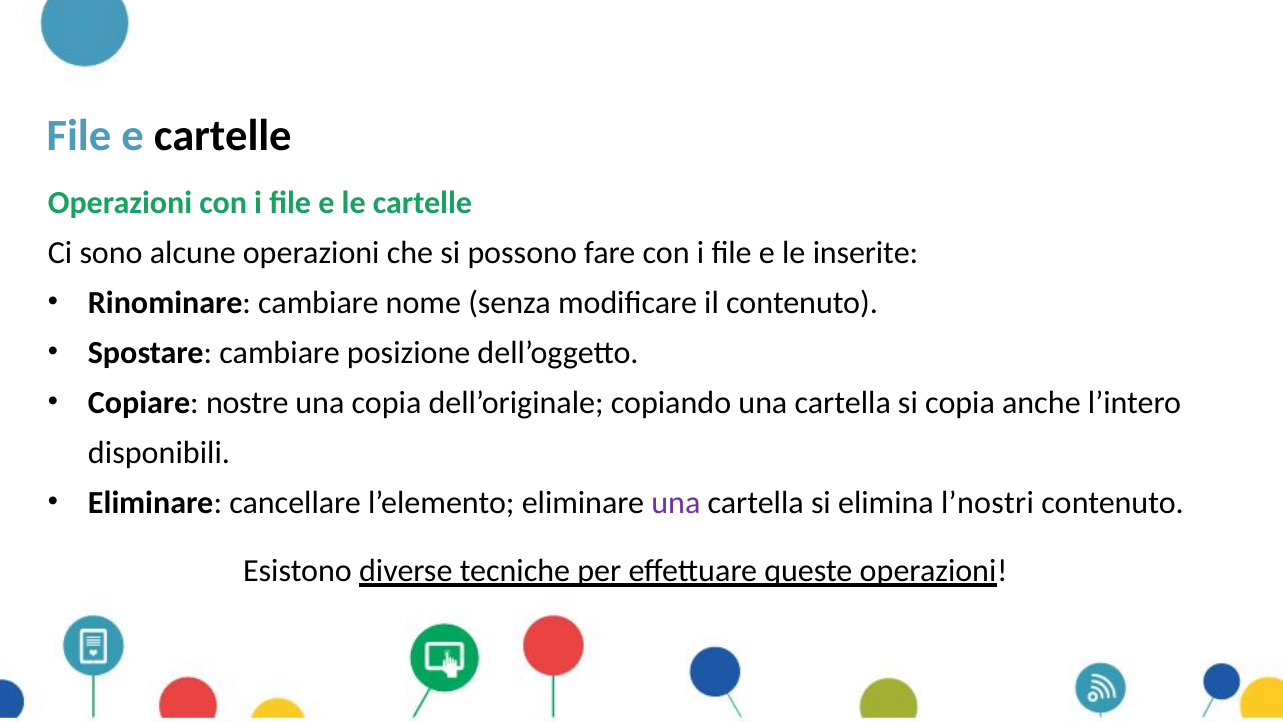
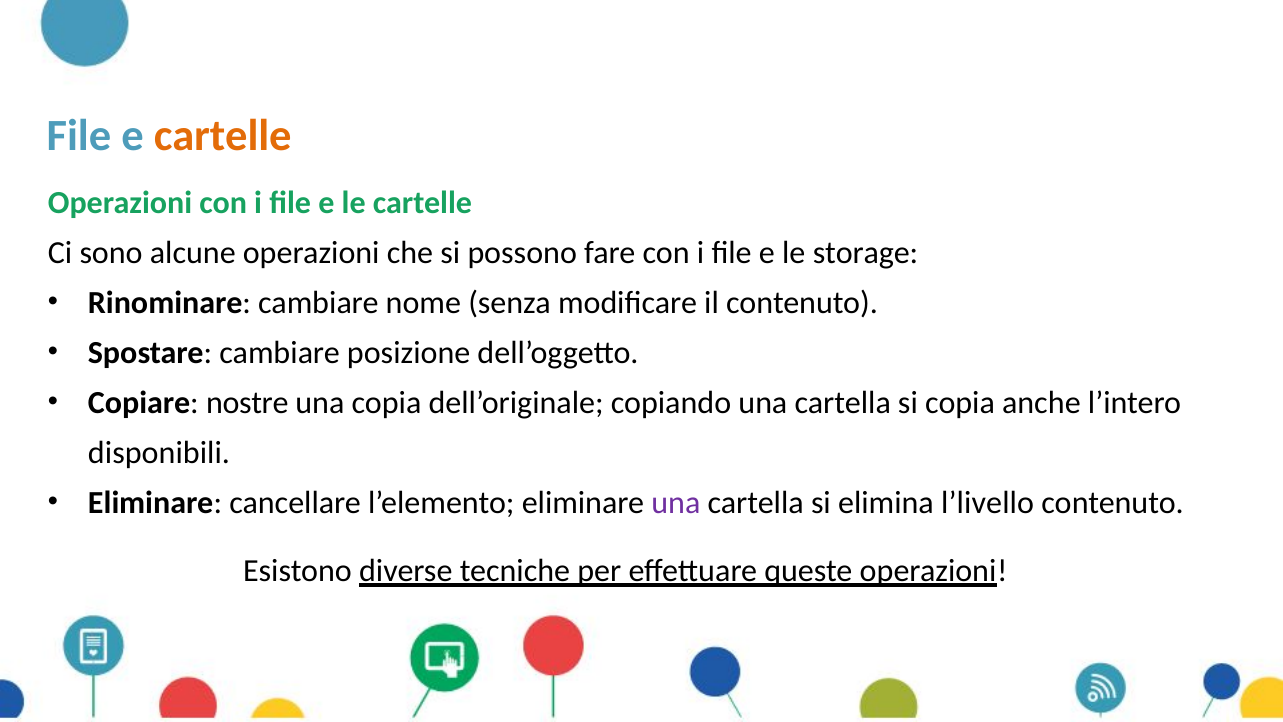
cartelle colour: black -> orange (223, 135)
inserite: inserite -> storage (865, 253)
l’nostri: l’nostri -> l’livello (988, 503)
